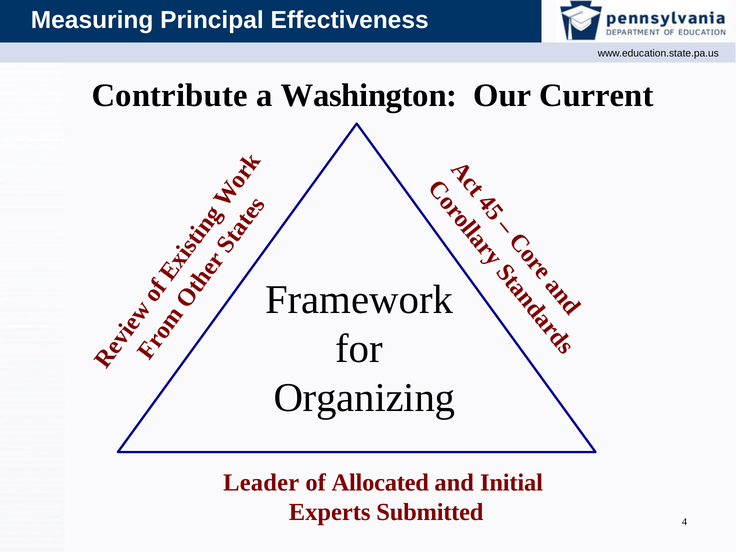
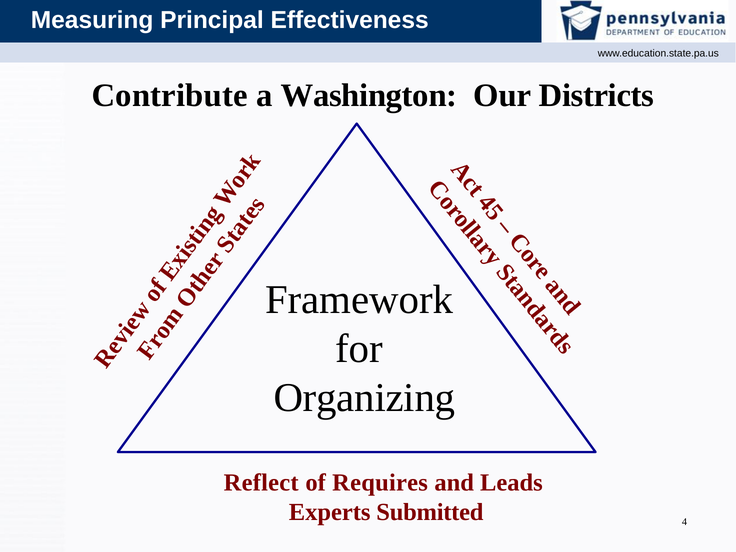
Current: Current -> Districts (596, 96)
Leader: Leader -> Reflect (261, 483)
Allocated: Allocated -> Requires (380, 483)
Initial: Initial -> Leads (511, 483)
